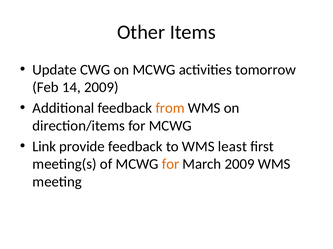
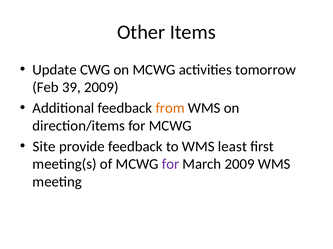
14: 14 -> 39 (71, 88)
Link: Link -> Site (44, 147)
for colour: orange -> purple (171, 165)
